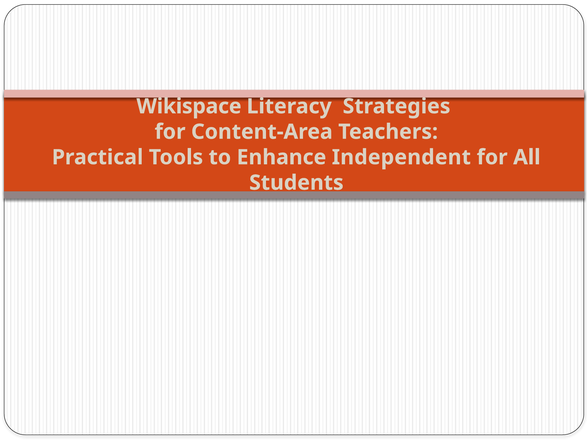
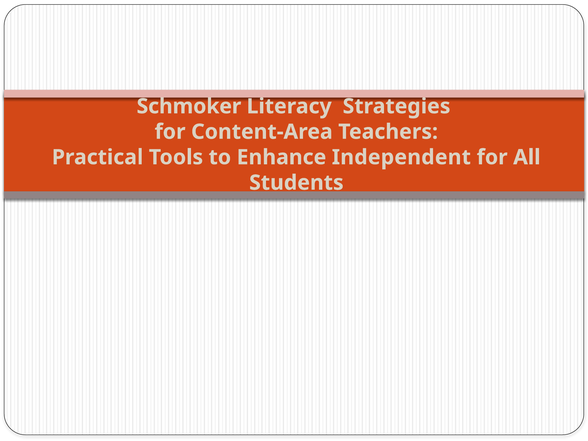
Wikispace: Wikispace -> Schmoker (189, 106)
